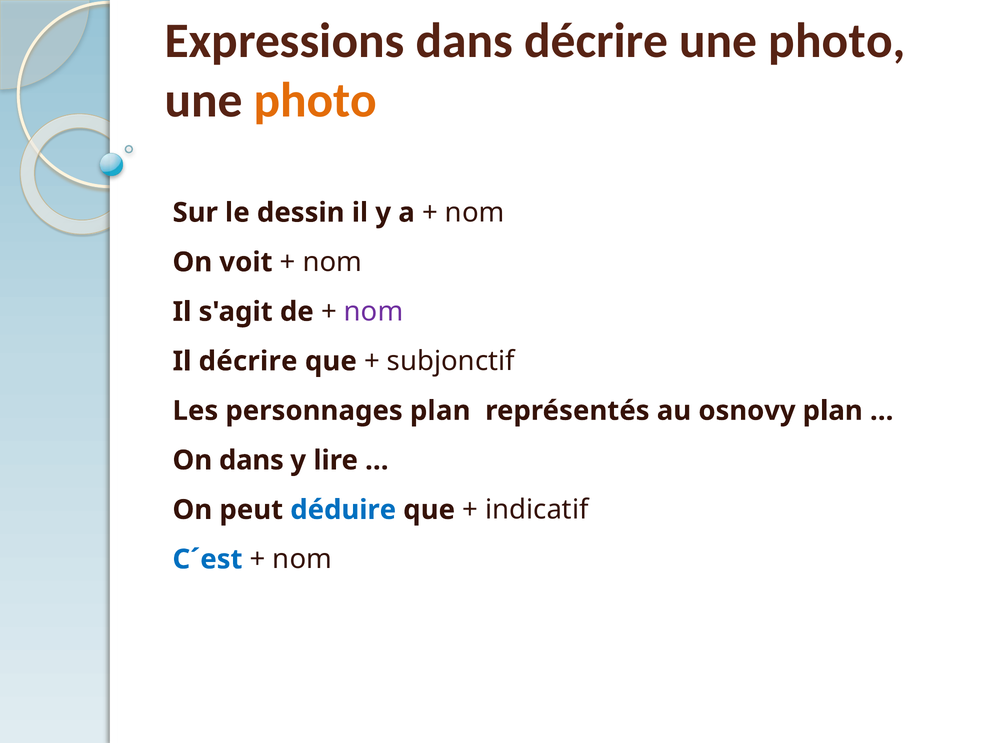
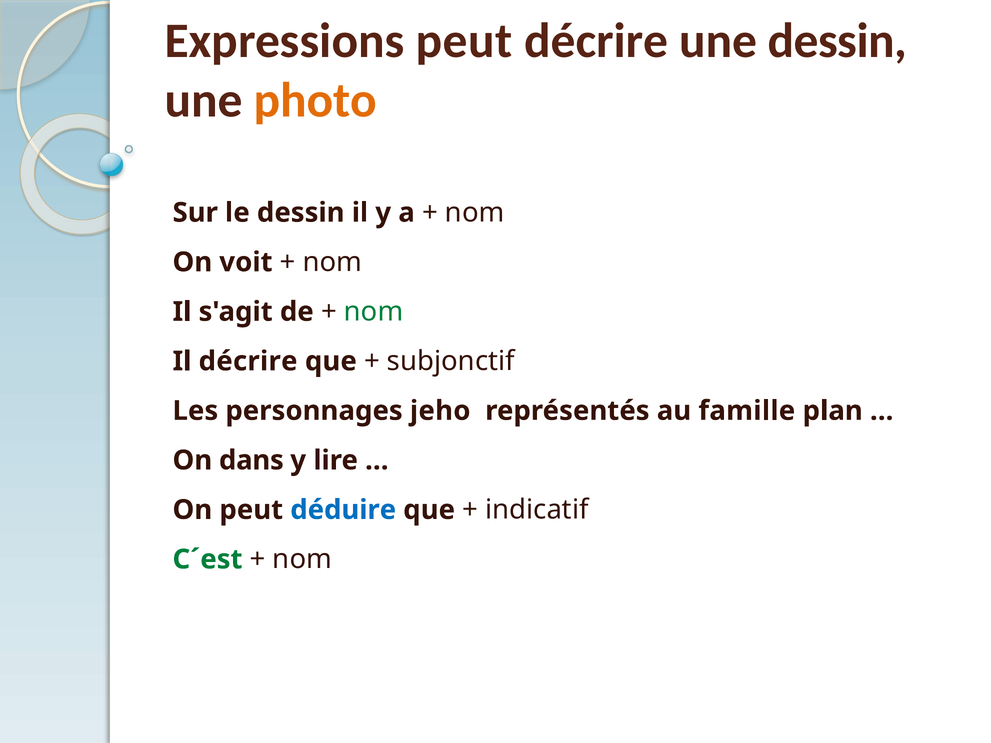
Expressions dans: dans -> peut (464, 41)
décrire une photo: photo -> dessin (837, 41)
nom colour: purple -> green (374, 312)
personnages plan: plan -> jeho (440, 411)
osnovy: osnovy -> famille (747, 411)
C´est colour: blue -> green (207, 560)
